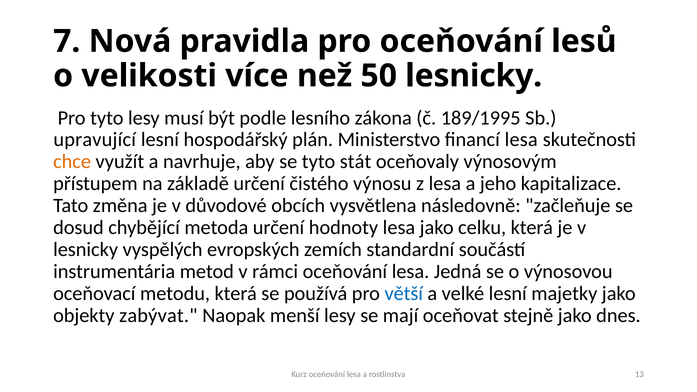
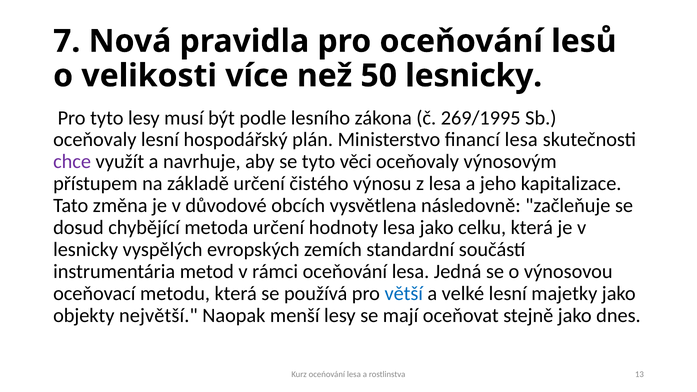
189/1995: 189/1995 -> 269/1995 (481, 118)
upravující: upravující -> oceňovaly (95, 140)
chce colour: orange -> purple (72, 162)
stát: stát -> věci (356, 162)
zabývat: zabývat -> největší (158, 315)
